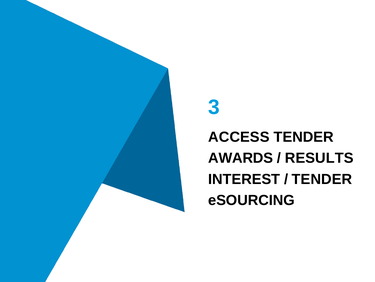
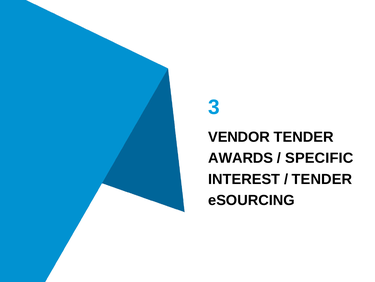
ACCESS: ACCESS -> VENDOR (239, 137)
RESULTS: RESULTS -> SPECIFIC (319, 158)
